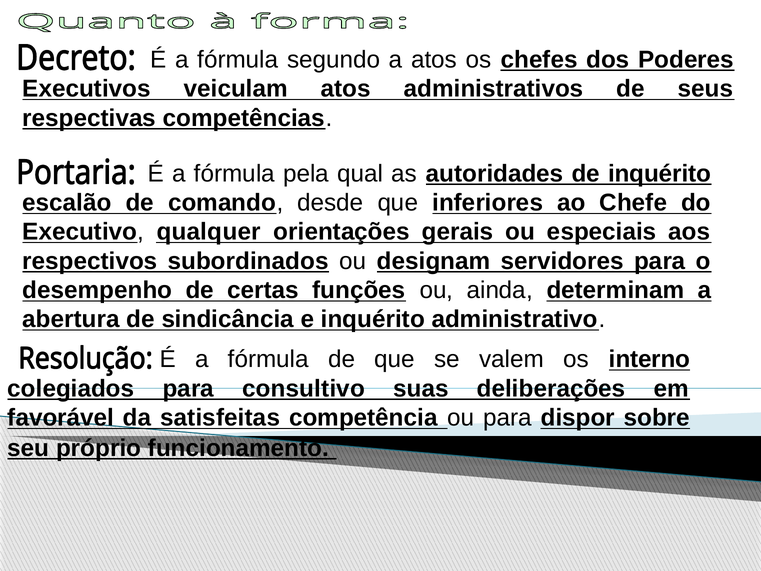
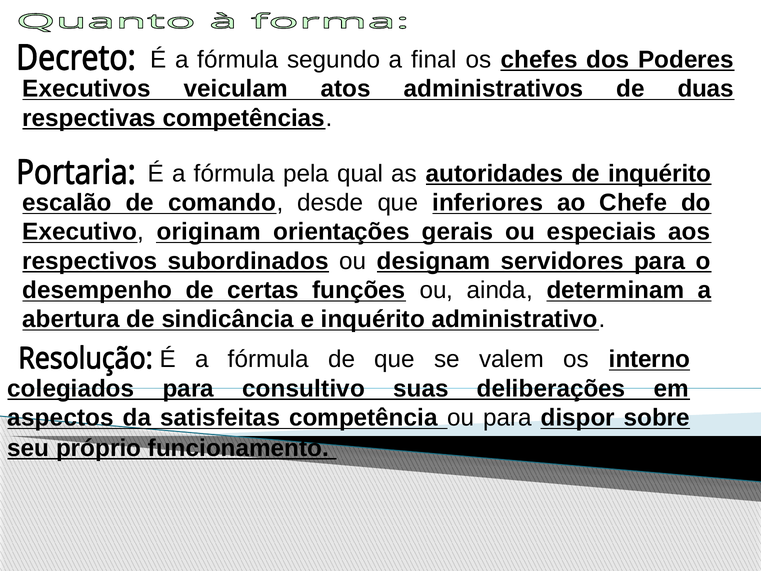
a atos: atos -> final (434, 60)
seus: seus -> duas (706, 89)
qualquer: qualquer -> originam (209, 232)
favorável: favorável -> aspectos (61, 418)
